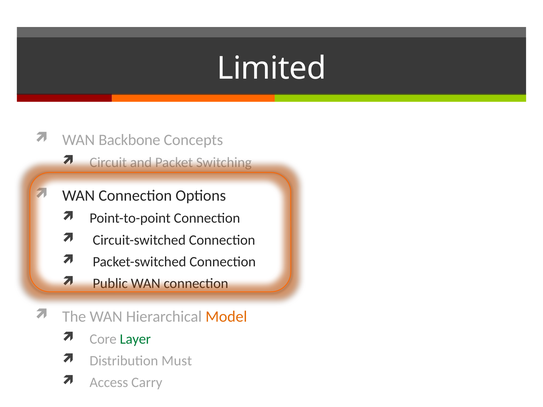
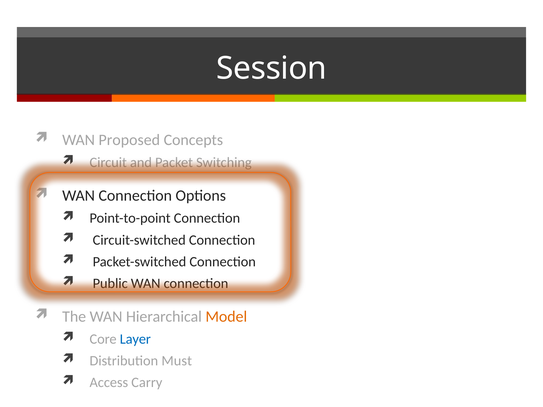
Limited: Limited -> Session (272, 68)
Backbone: Backbone -> Proposed (129, 140)
Layer colour: green -> blue (135, 339)
